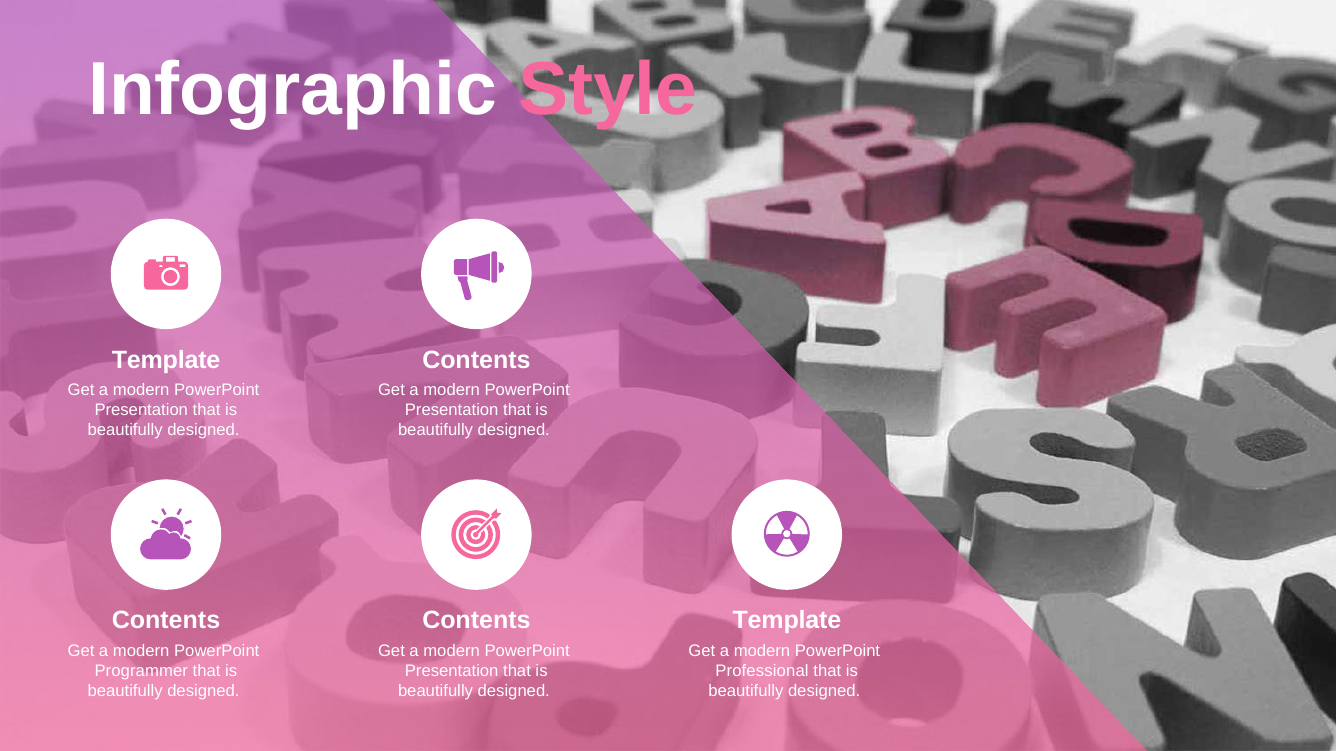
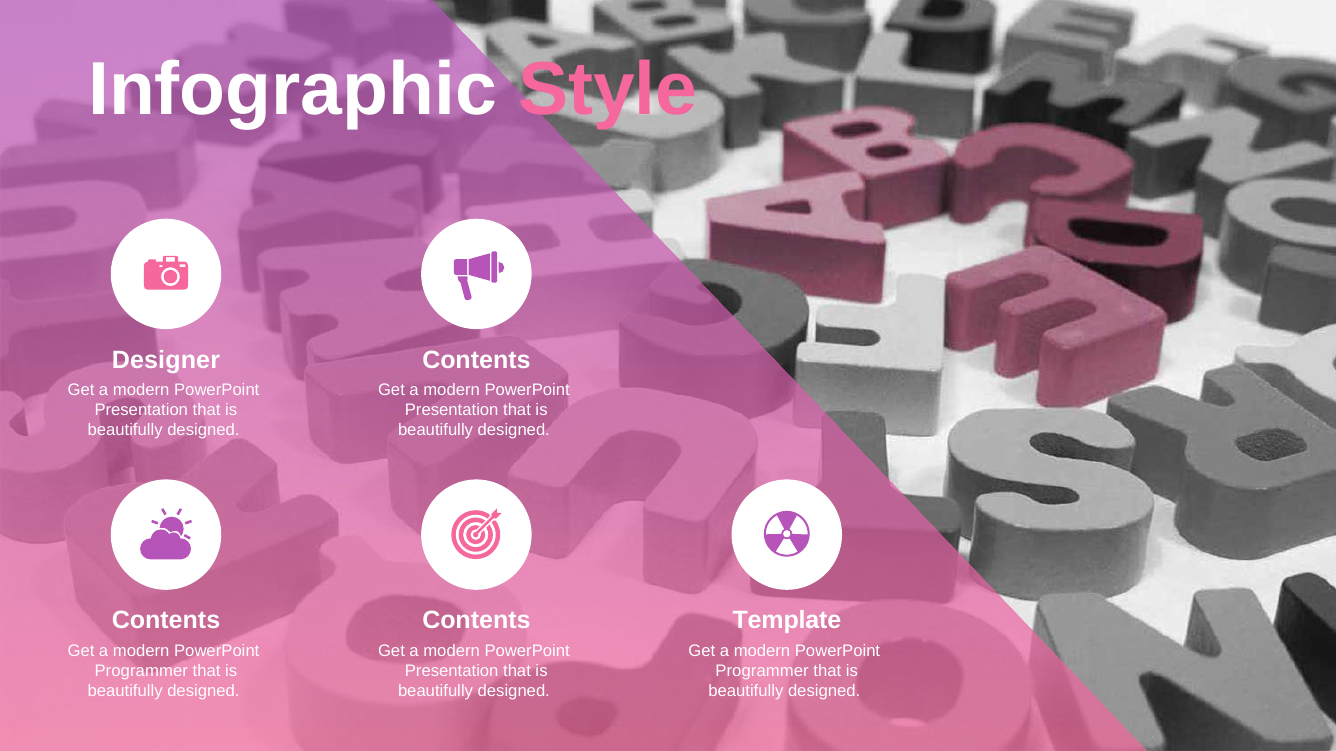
Template: Template -> Designer (166, 360)
Professional: Professional -> Programmer (762, 671)
